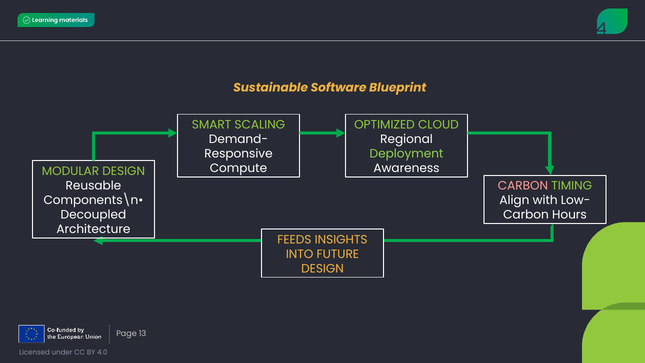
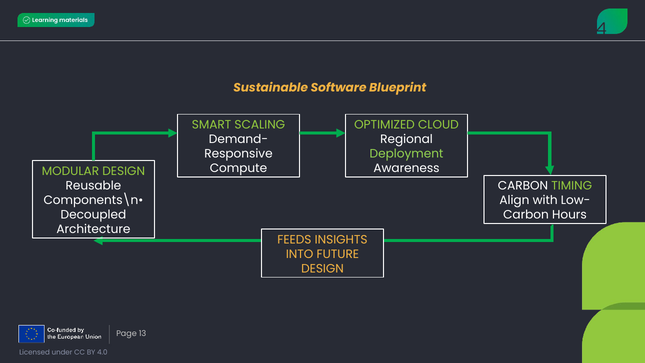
CARBON colour: pink -> white (523, 186)
